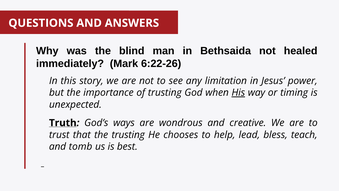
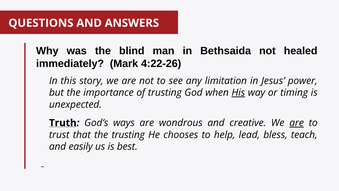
6:22-26: 6:22-26 -> 4:22-26 (161, 64)
are underline: none -> present (297, 123)
tomb: tomb -> easily (81, 147)
